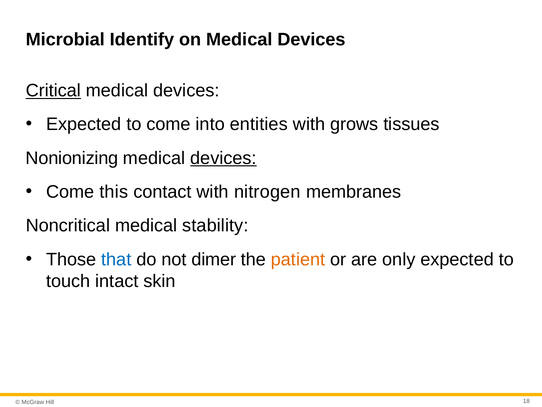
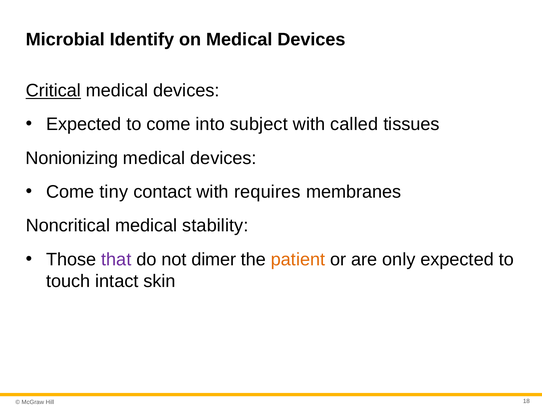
entities: entities -> subject (259, 124)
grows: grows -> called (354, 124)
devices underline: present -> none (223, 158)
this: this -> tiny (114, 192)
nitrogen: nitrogen -> requires (267, 192)
that colour: blue -> purple (116, 259)
